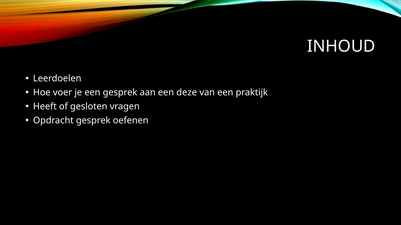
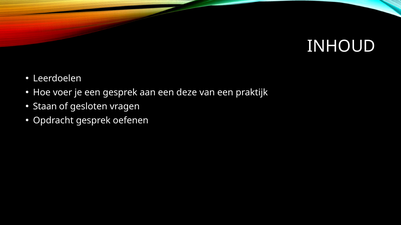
Heeft: Heeft -> Staan (45, 107)
